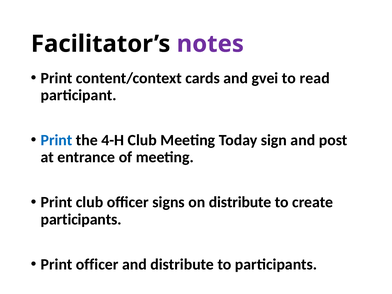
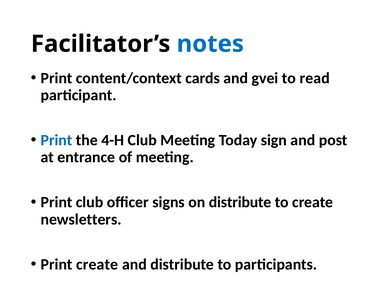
notes colour: purple -> blue (210, 44)
participants: participants -> newsletters (81, 219)
Print officer: officer -> create (97, 264)
